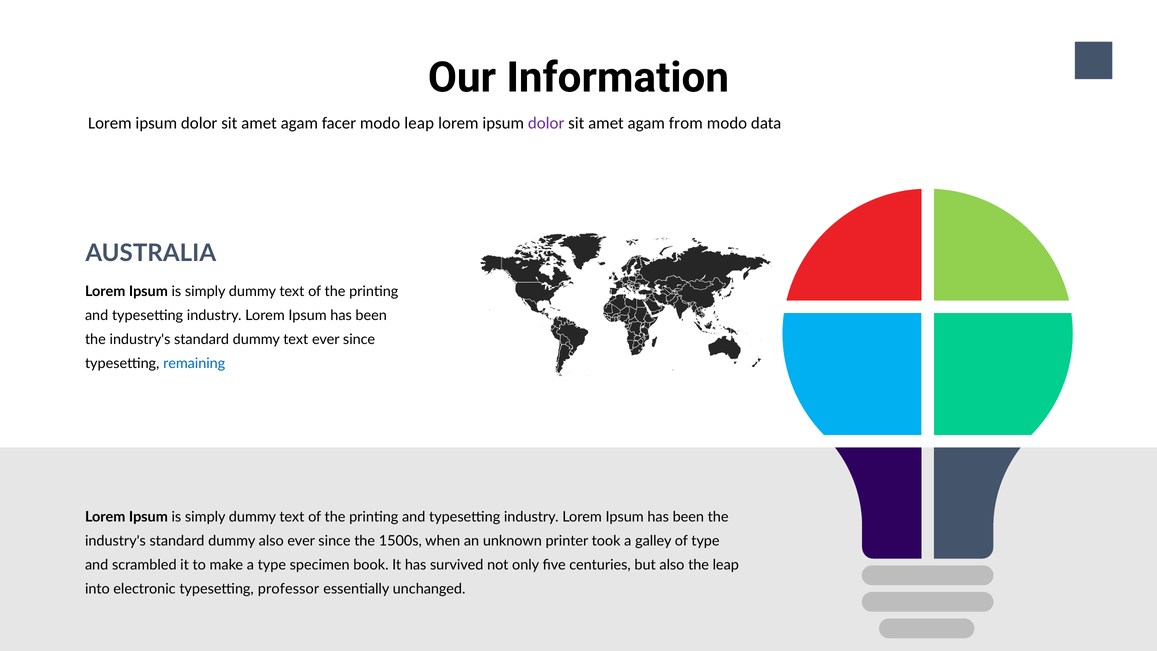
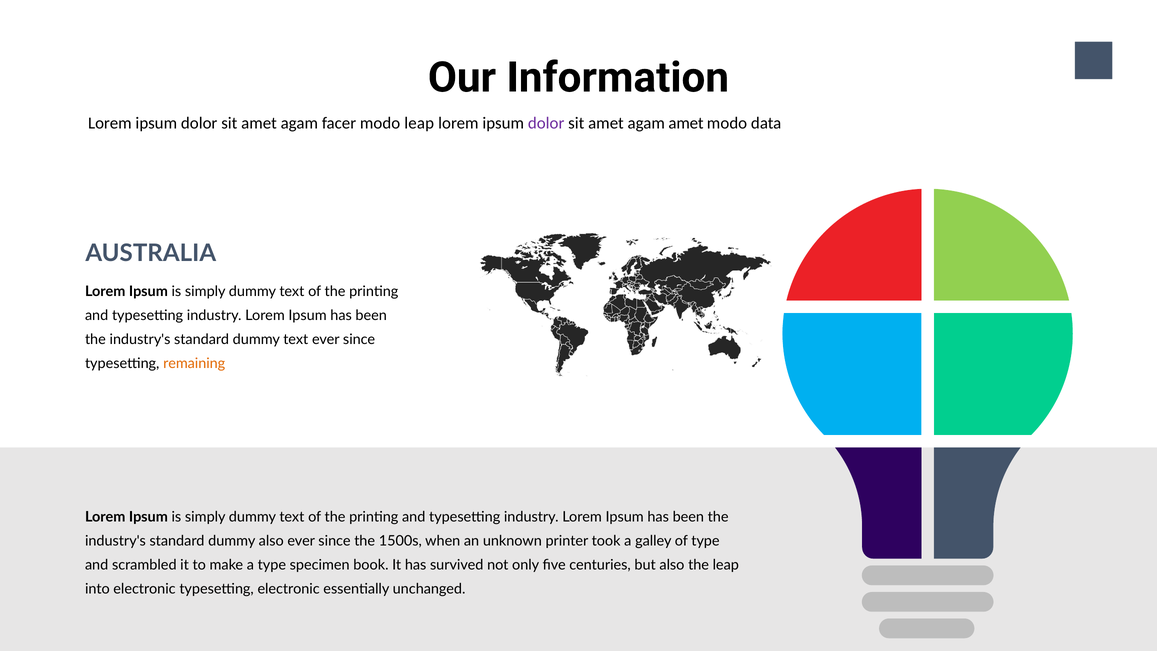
agam from: from -> amet (686, 123)
remaining colour: blue -> orange (194, 364)
typesetting professor: professor -> electronic (289, 589)
